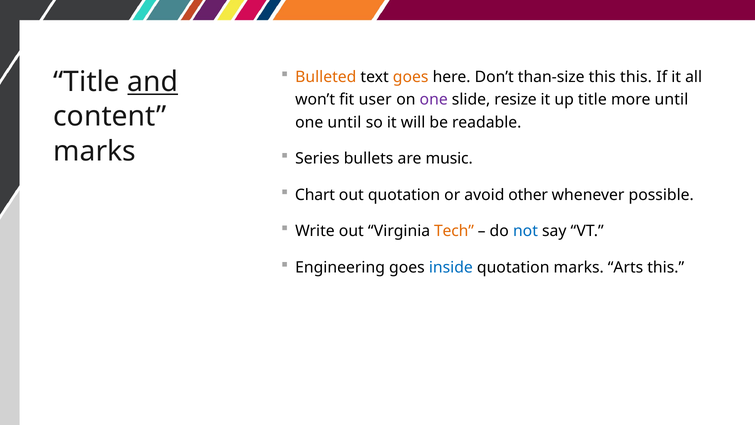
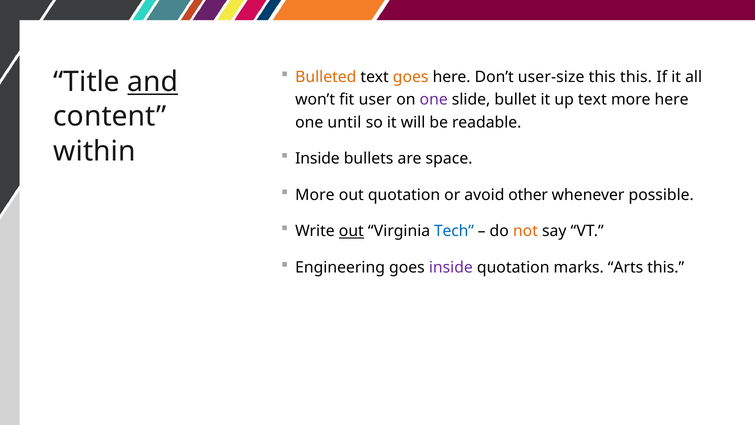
than-size: than-size -> user-size (551, 77)
resize: resize -> bullet (515, 100)
up title: title -> text (592, 100)
more until: until -> here (672, 100)
marks: marks -> within (95, 151)
Series: Series -> Inside (317, 159)
music: music -> space (449, 159)
Chart: Chart -> More (315, 195)
out underline: none -> present (351, 231)
Tech colour: orange -> blue (454, 231)
not colour: blue -> orange (525, 231)
inside colour: blue -> purple (451, 267)
